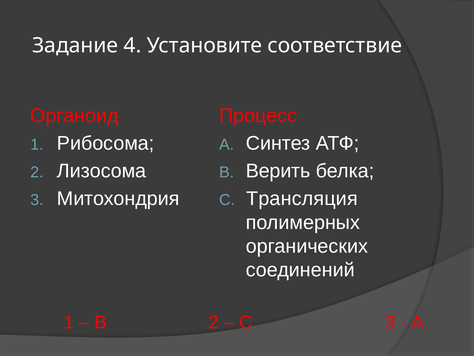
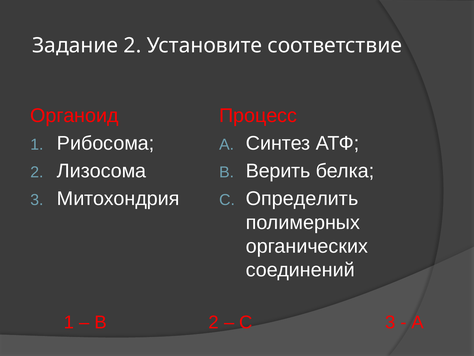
Задание 4: 4 -> 2 (132, 45)
Трансляция: Трансляция -> Определить (302, 199)
